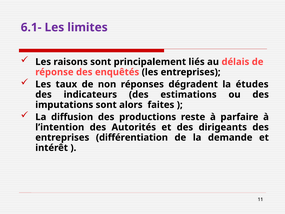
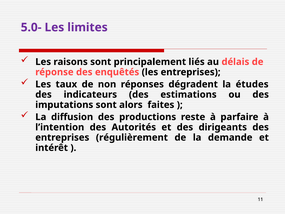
6.1-: 6.1- -> 5.0- (31, 27)
différentiation: différentiation -> régulièrement (132, 137)
